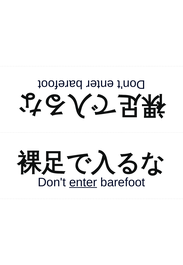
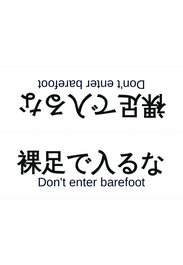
enter underline: present -> none (83, 182)
